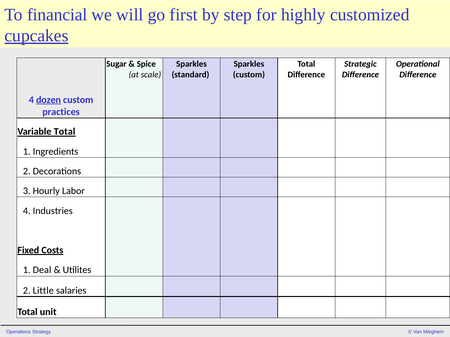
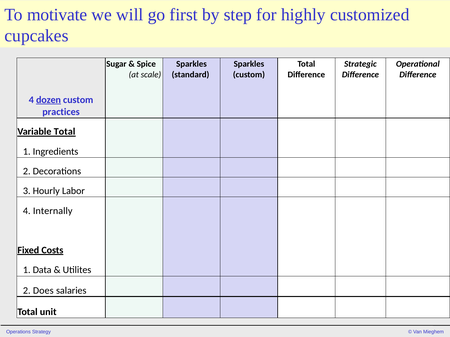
financial: financial -> motivate (57, 15)
cupcakes underline: present -> none (37, 36)
Industries: Industries -> Internally (53, 211)
Deal: Deal -> Data (42, 270)
Little: Little -> Does (43, 291)
